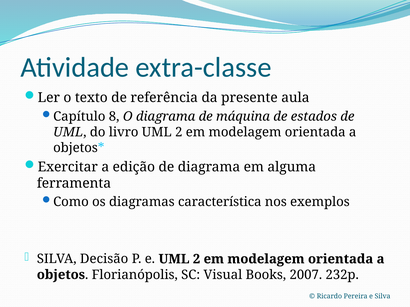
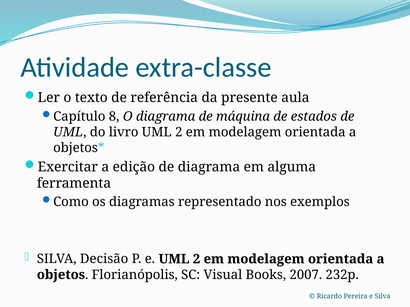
característica: característica -> representado (220, 202)
